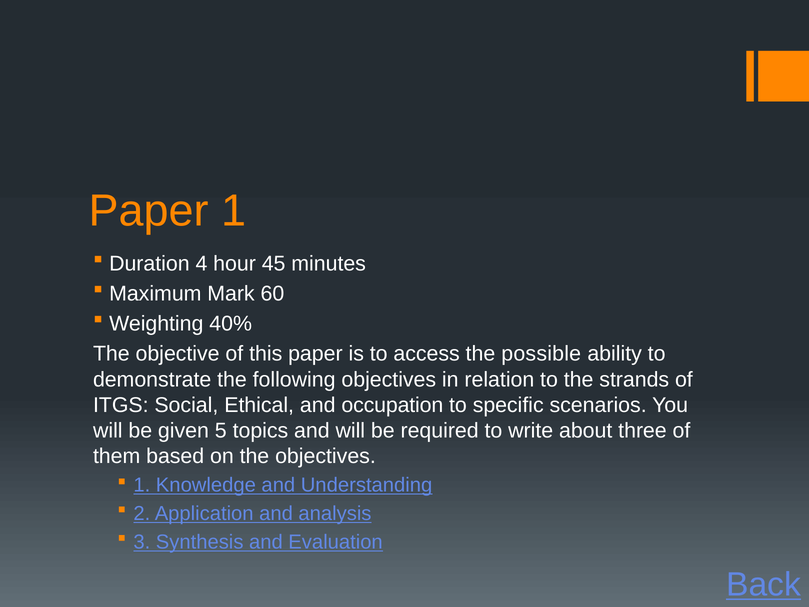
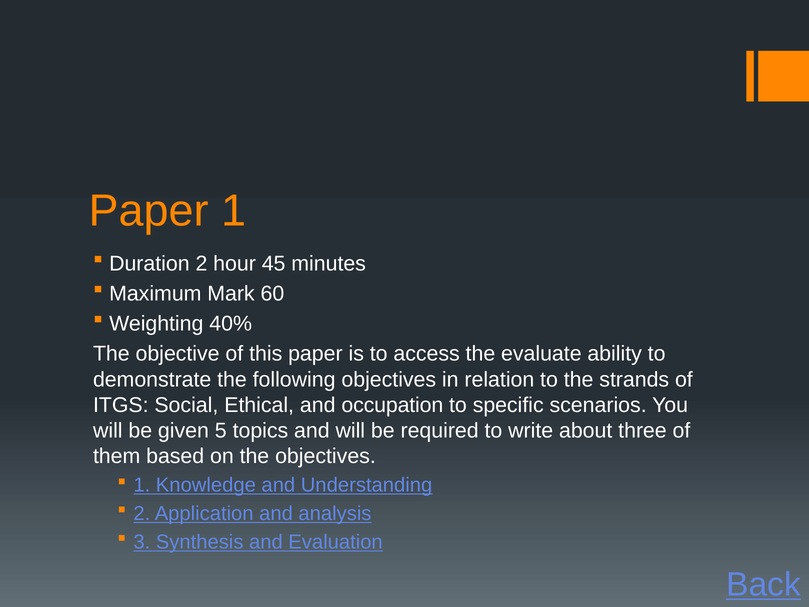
Duration 4: 4 -> 2 (201, 263)
possible: possible -> evaluate (541, 354)
